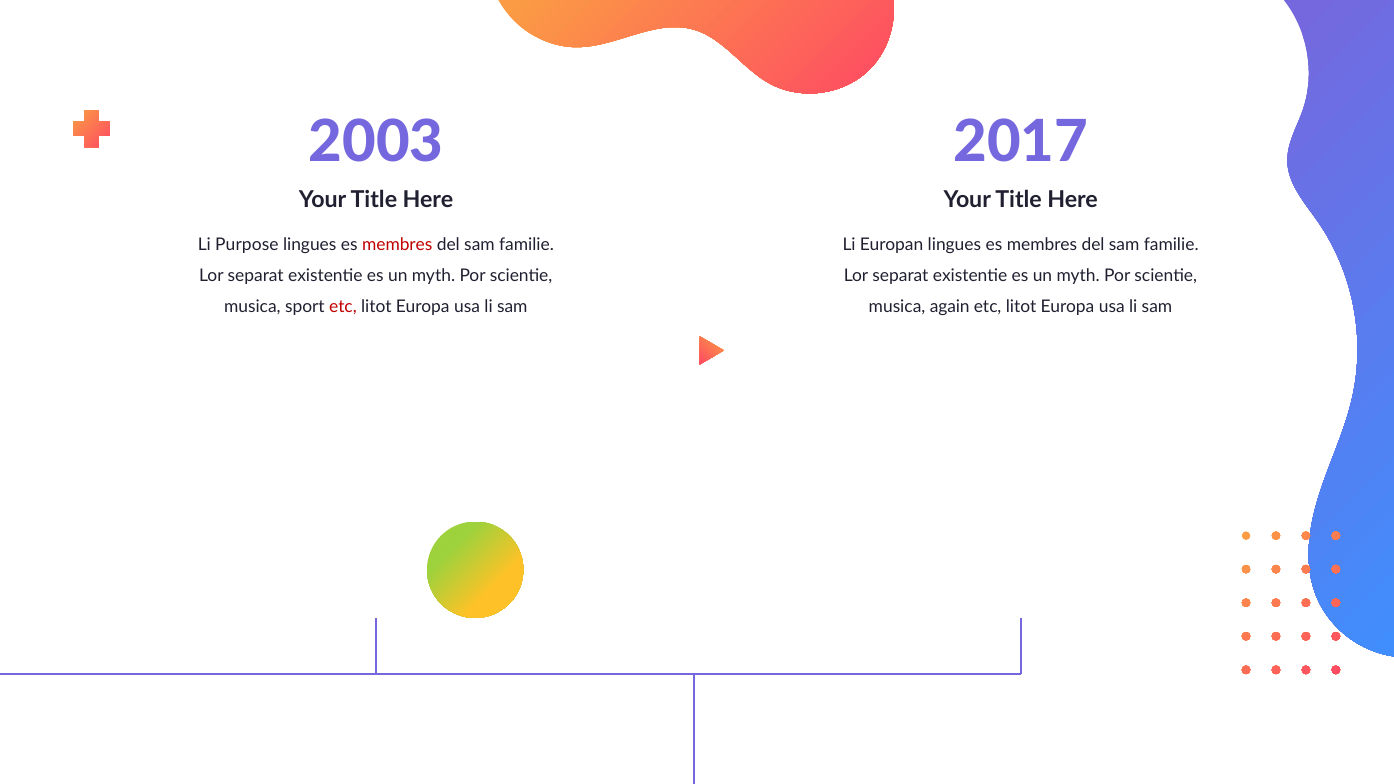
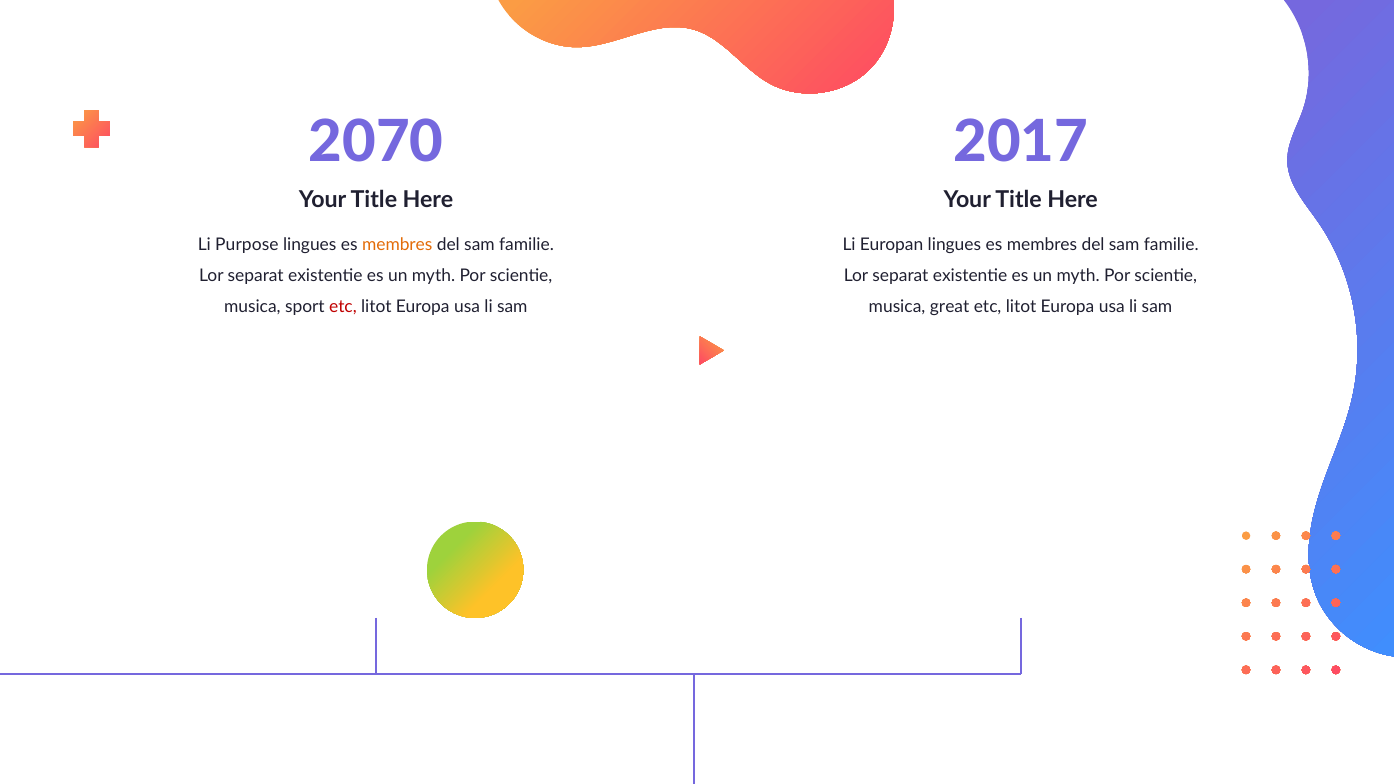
2003: 2003 -> 2070 (376, 142)
membres colour: red -> orange (397, 244)
again: again -> great (950, 307)
